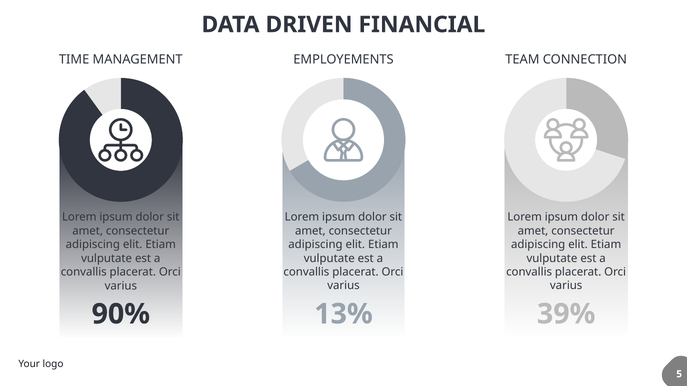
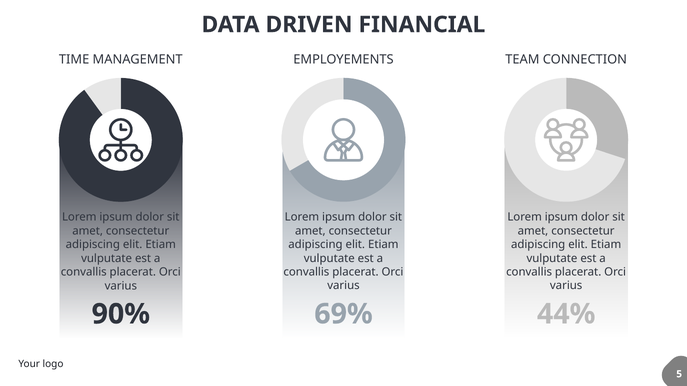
13%: 13% -> 69% (344, 314)
39%: 39% -> 44% (566, 314)
